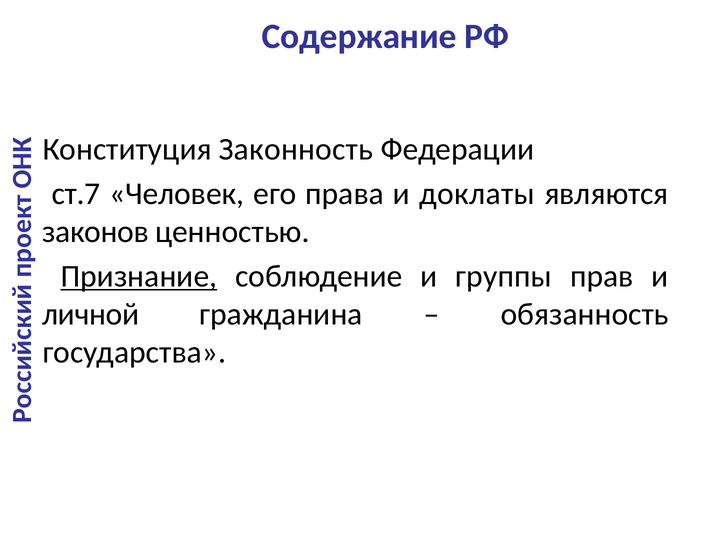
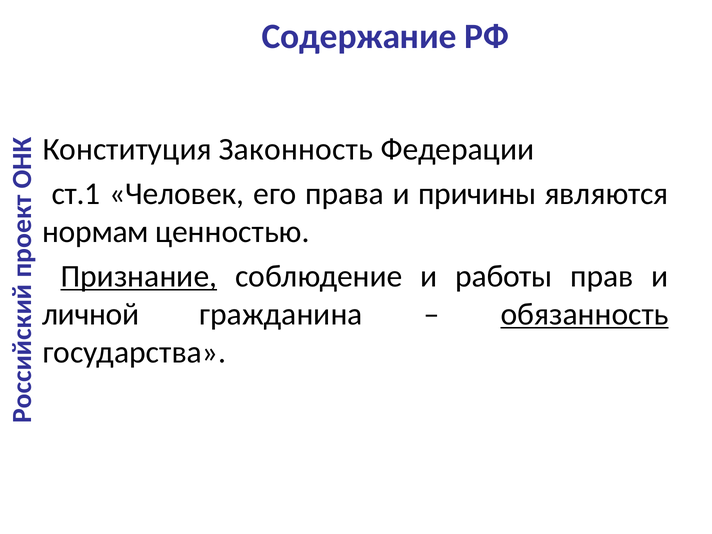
ст.7: ст.7 -> ст.1 (76, 194)
доклаты: доклаты -> причины (477, 194)
законов: законов -> нормам (96, 232)
группы: группы -> работы (504, 276)
обязанность underline: none -> present (585, 314)
